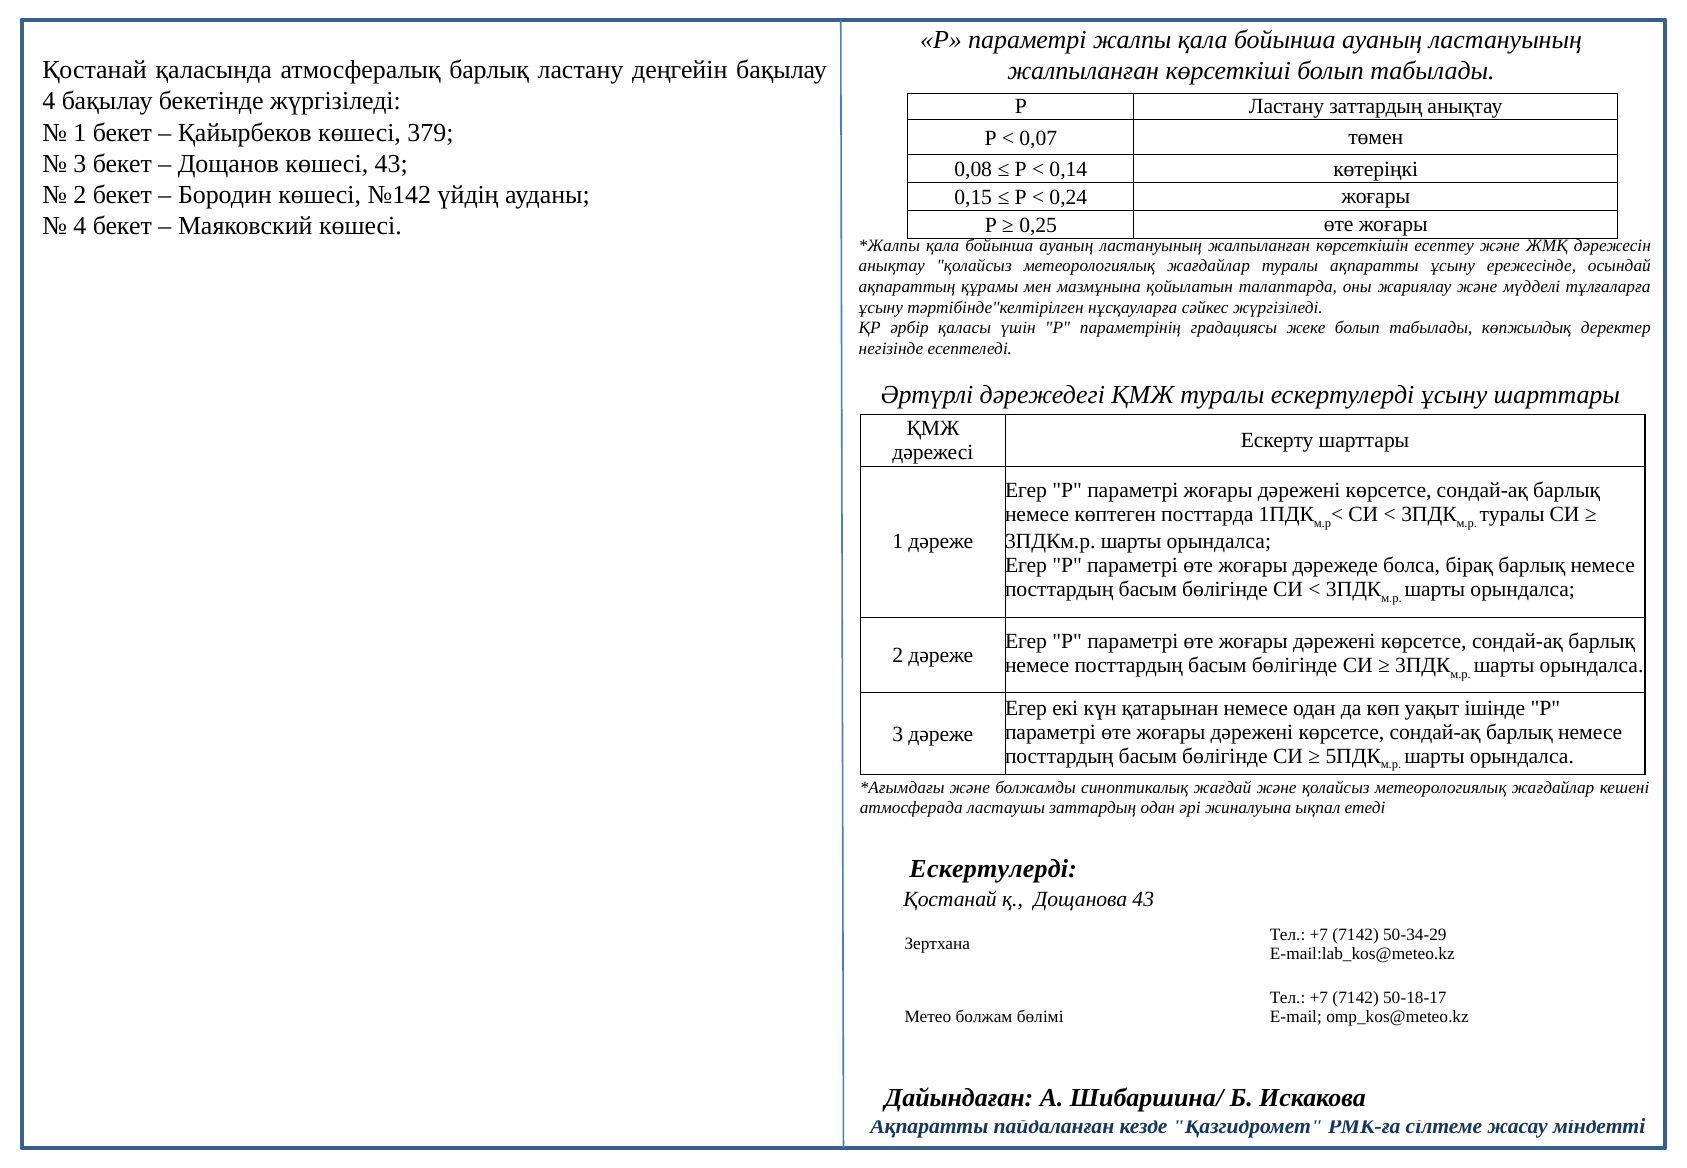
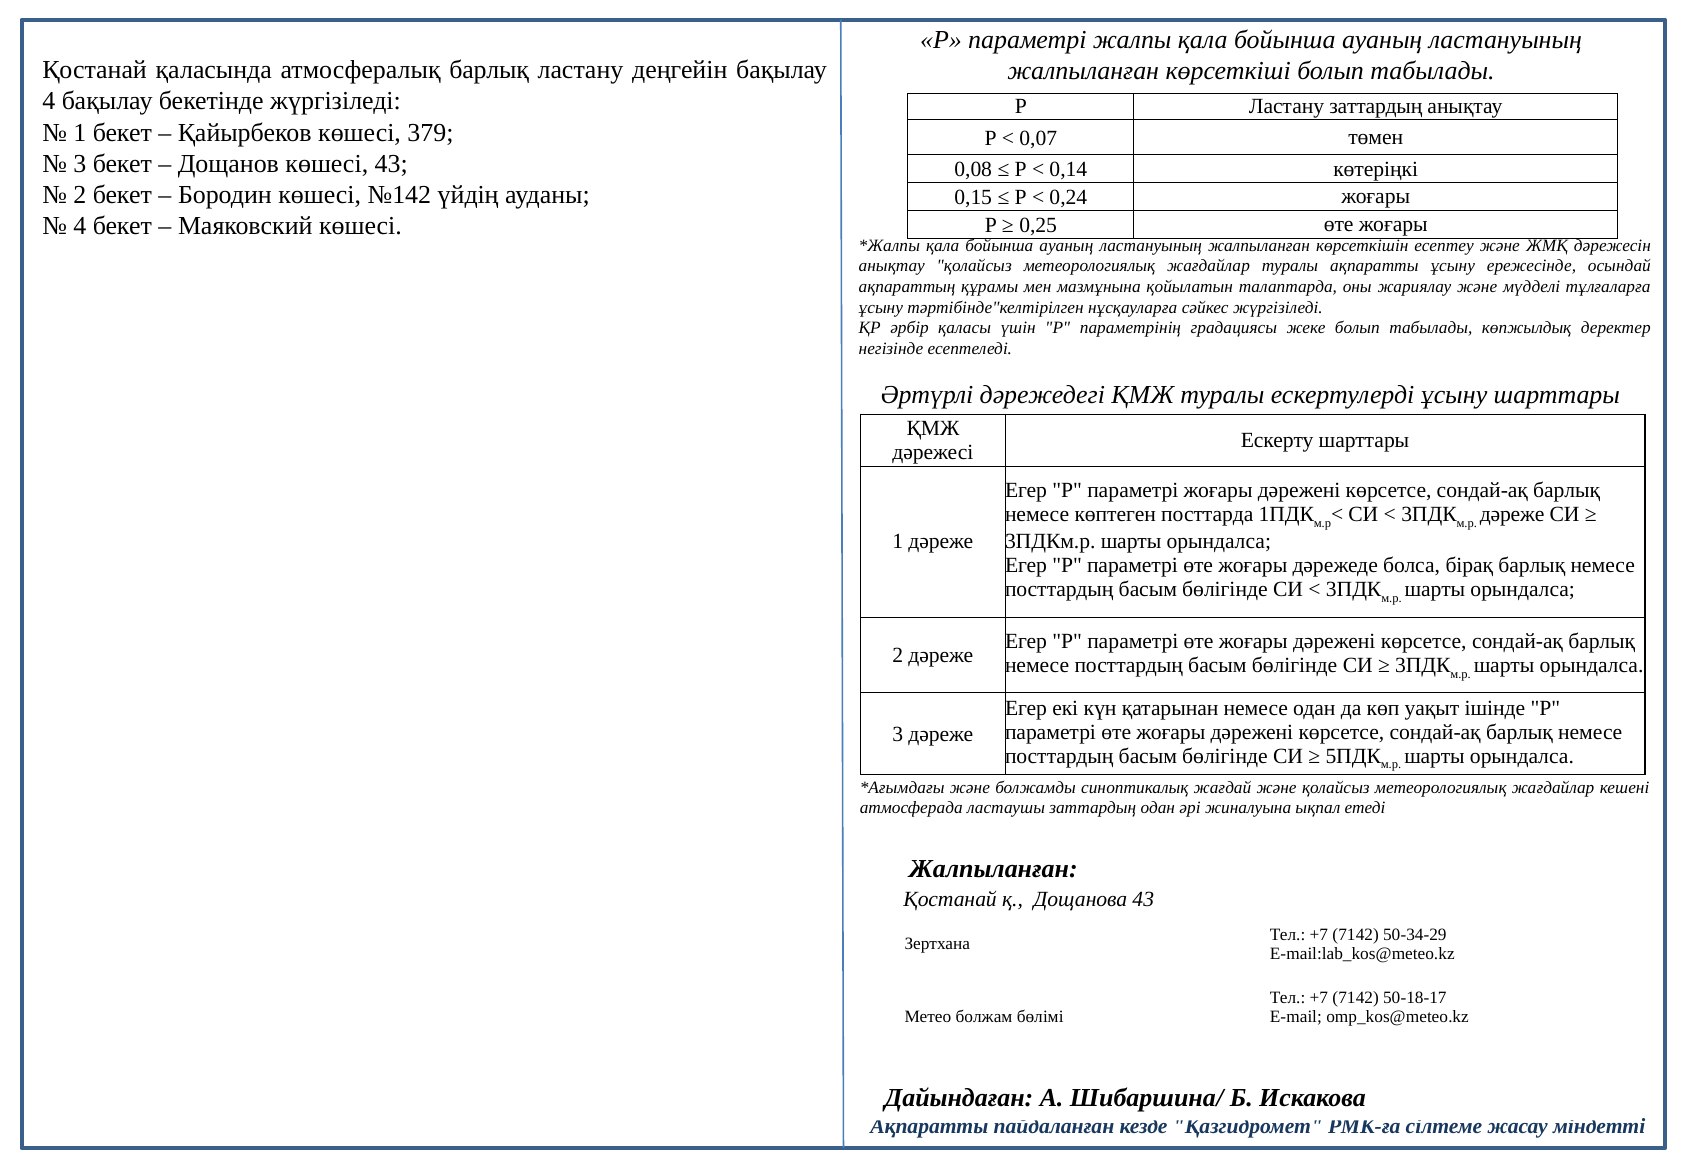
туралы: туралы -> дәреже (1512, 515)
Ескертулерді: Ескертулерді -> Жалпыланған (993, 869)
